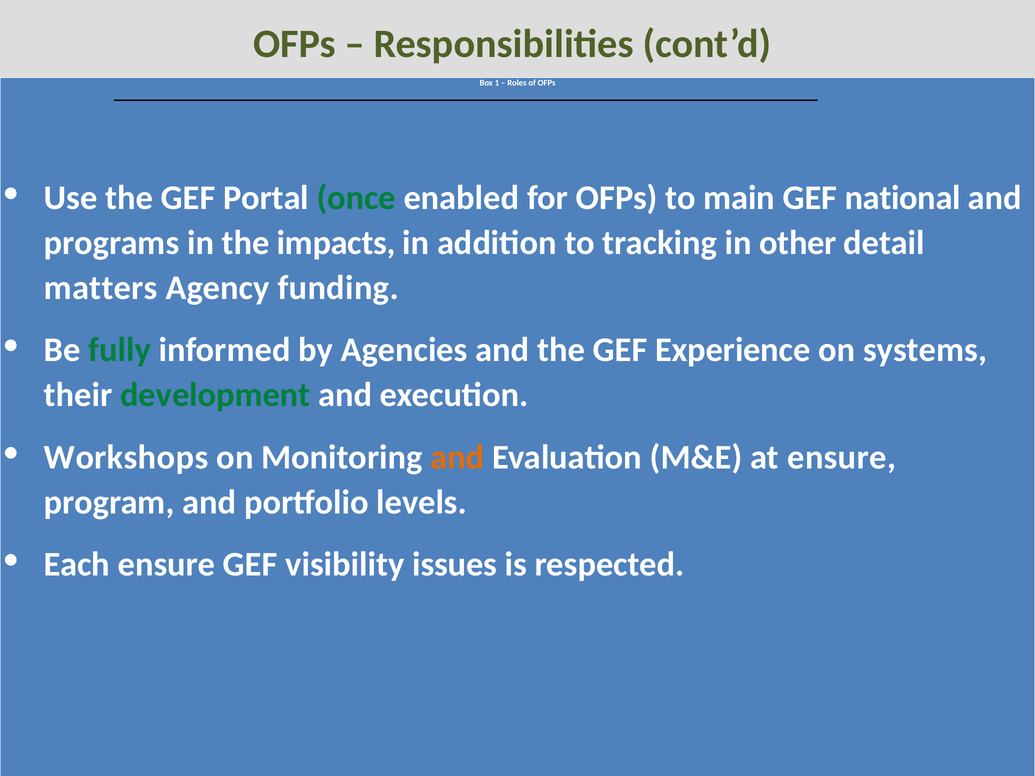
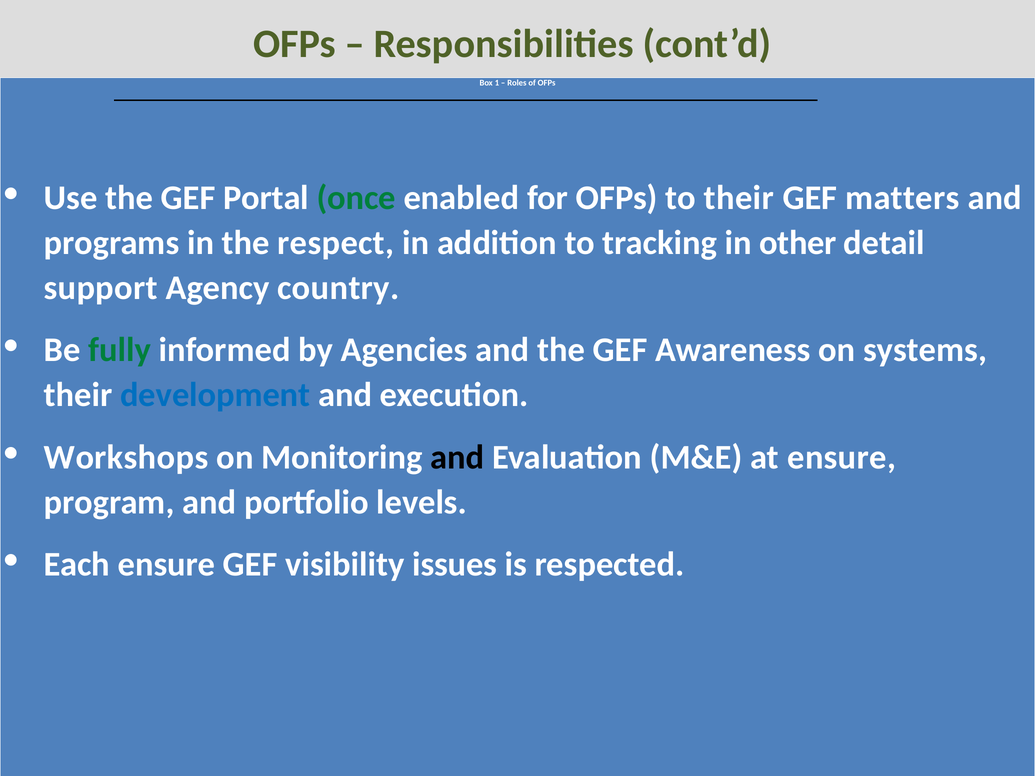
to main: main -> their (739, 198)
national: national -> matters (902, 198)
impacts: impacts -> respect (336, 243)
matters: matters -> support (101, 288)
funding: funding -> country (338, 288)
Experience: Experience -> Awareness (733, 350)
development colour: green -> blue (215, 395)
and colour: orange -> black (457, 457)
